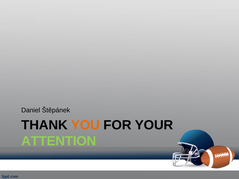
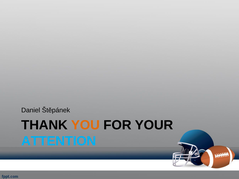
ATTENTION colour: light green -> light blue (59, 141)
